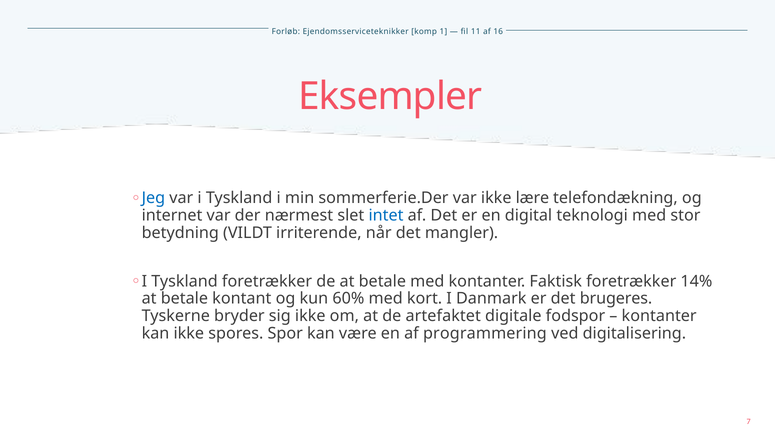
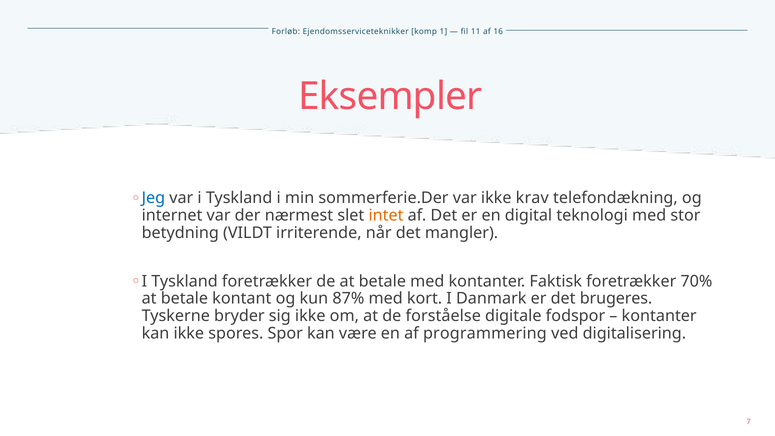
lære: lære -> krav (532, 198)
intet colour: blue -> orange (386, 216)
14%: 14% -> 70% (696, 281)
60%: 60% -> 87% (348, 299)
artefaktet: artefaktet -> forståelse (443, 316)
